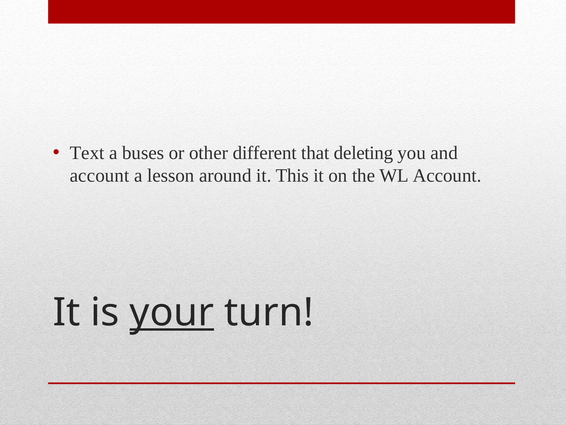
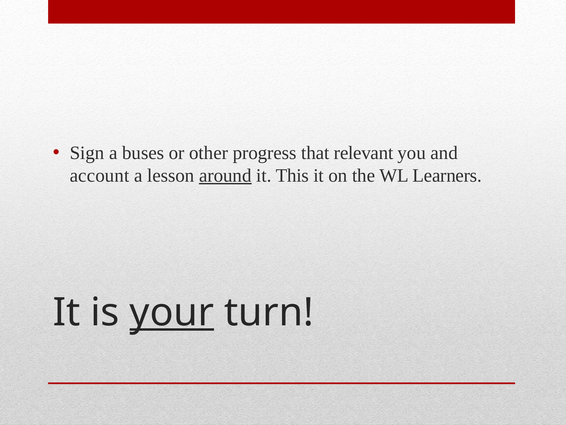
Text: Text -> Sign (87, 153)
different: different -> progress (265, 153)
deleting: deleting -> relevant (364, 153)
around underline: none -> present (225, 175)
WL Account: Account -> Learners (447, 175)
